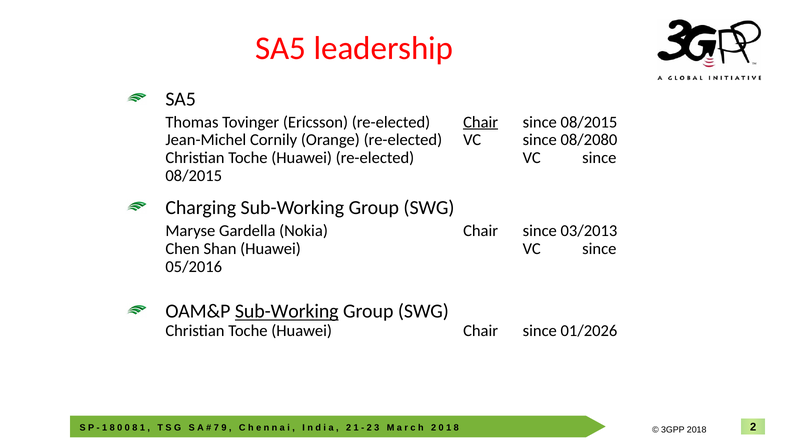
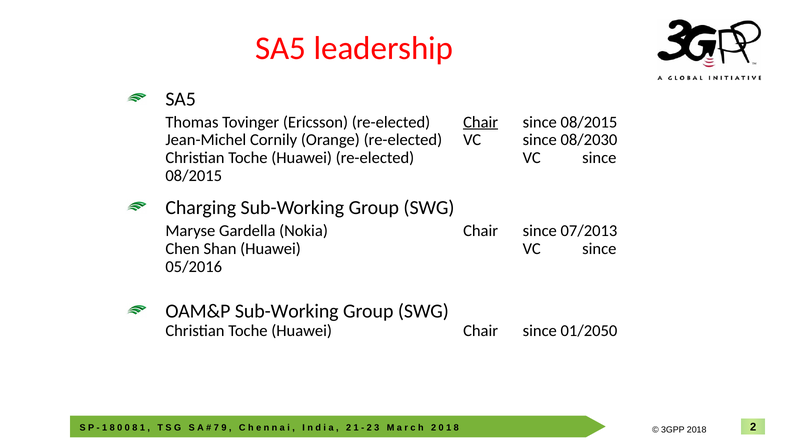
08/2080: 08/2080 -> 08/2030 (589, 140)
03/2013: 03/2013 -> 07/2013 (589, 231)
Sub-Working underline: present -> none (287, 311)
01/2026: 01/2026 -> 01/2050 (589, 331)
